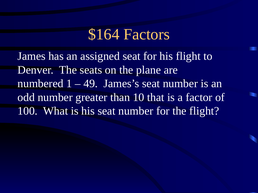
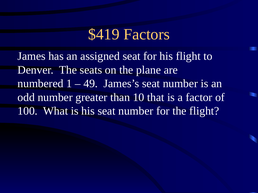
$164: $164 -> $419 (104, 34)
